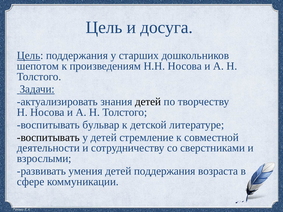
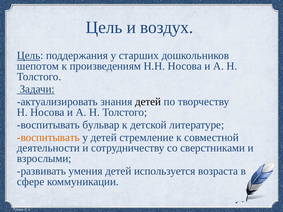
досуга: досуга -> воздух (167, 27)
воспитывать colour: black -> orange (48, 138)
детей поддержания: поддержания -> используется (165, 171)
